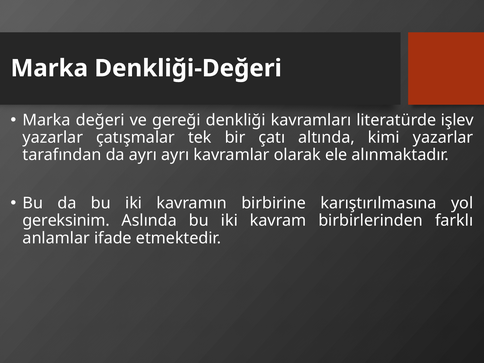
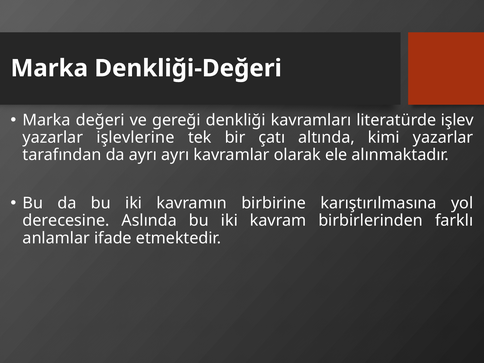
çatışmalar: çatışmalar -> işlevlerine (135, 138)
gereksinim: gereksinim -> derecesine (66, 221)
